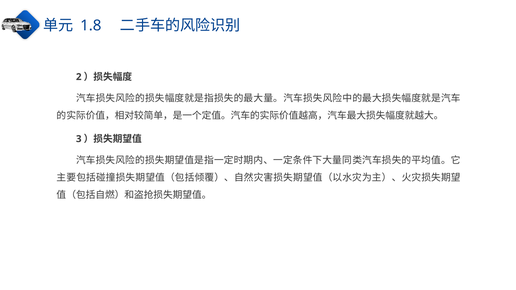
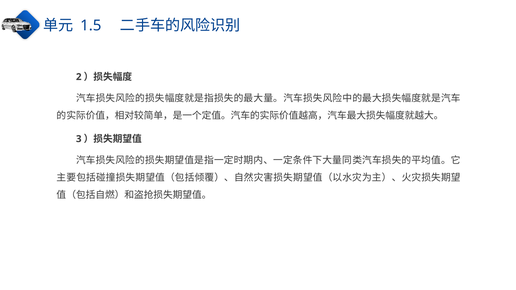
1.8: 1.8 -> 1.5 (91, 26)
